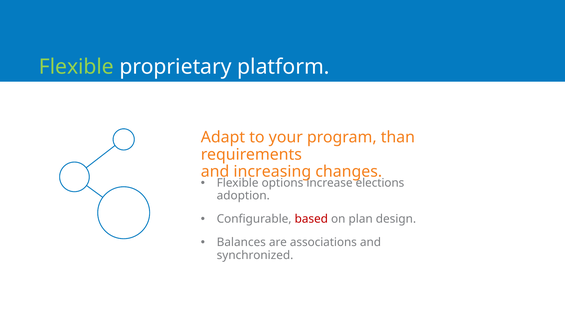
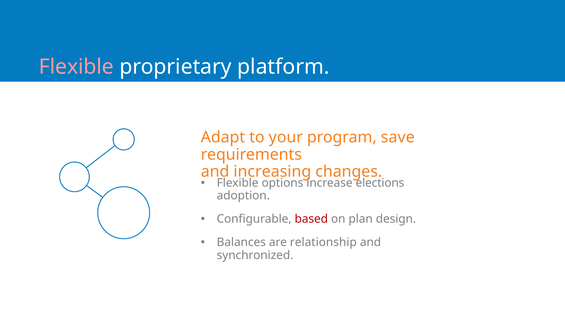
Flexible colour: light green -> pink (76, 67)
than: than -> save (398, 137)
associations: associations -> relationship (323, 242)
